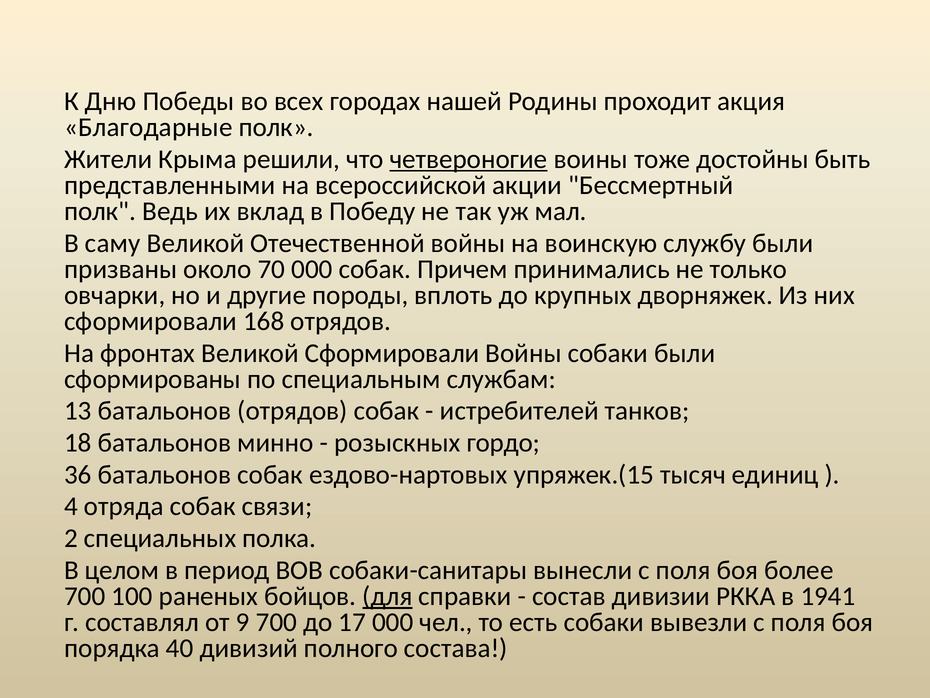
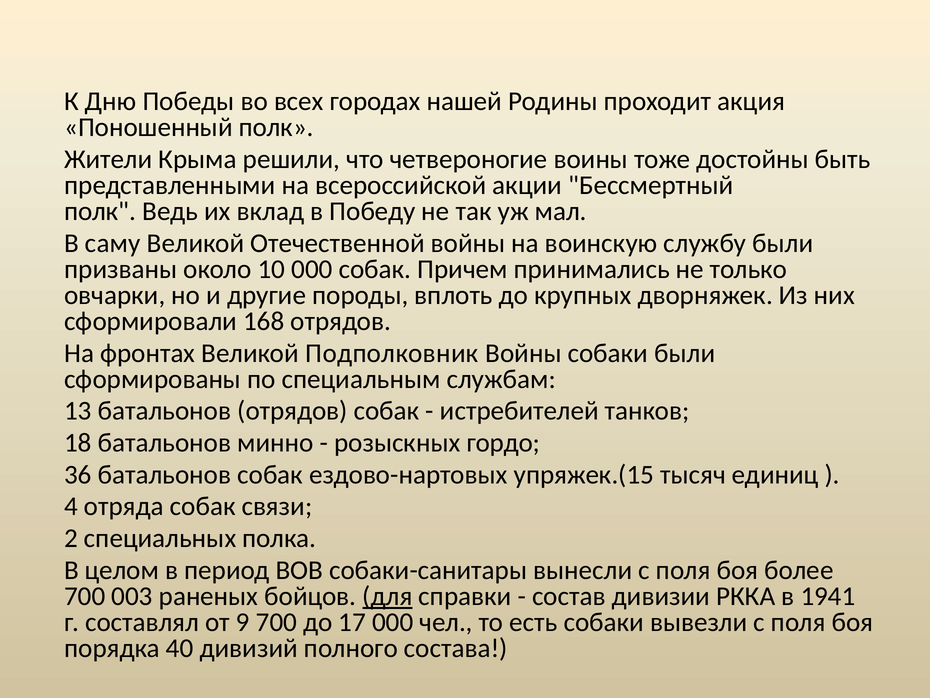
Благодарные: Благодарные -> Поношенный (148, 127)
четвероногие underline: present -> none (469, 159)
70: 70 -> 10 (271, 269)
Великой Сформировали: Сформировали -> Подполковник (392, 353)
100: 100 -> 003 (132, 596)
